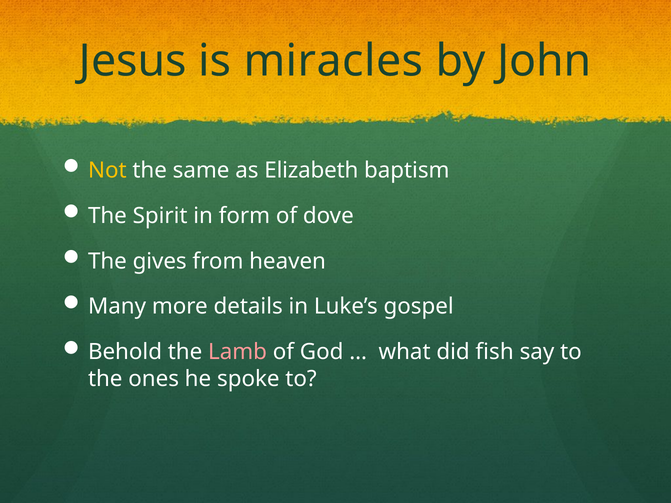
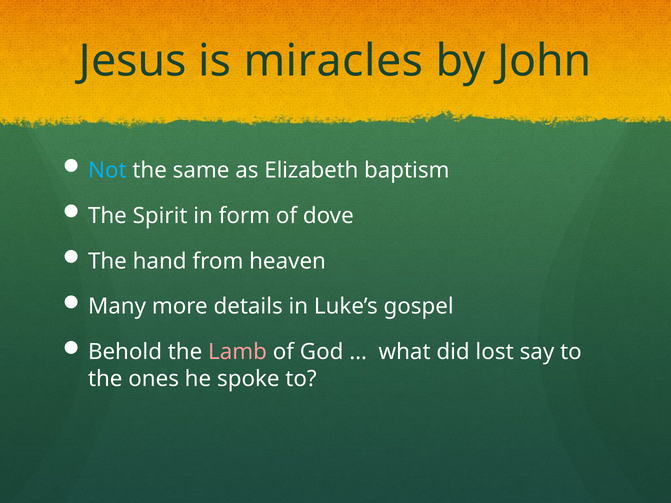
Not colour: yellow -> light blue (107, 170)
gives: gives -> hand (160, 261)
fish: fish -> lost (495, 352)
